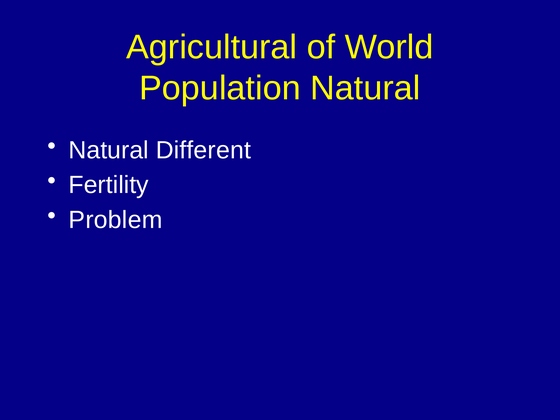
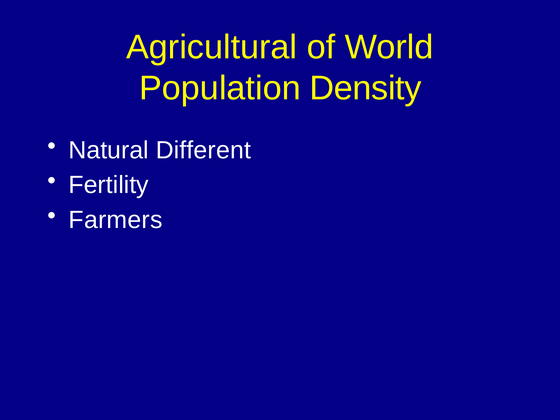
Population Natural: Natural -> Density (366, 88)
Problem: Problem -> Farmers (116, 220)
